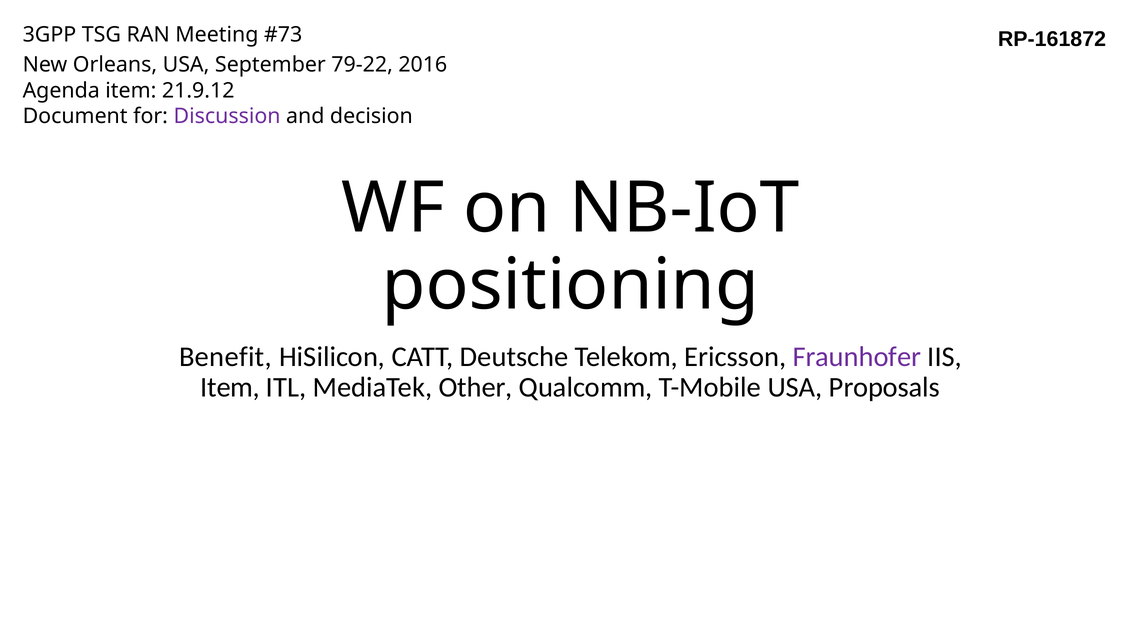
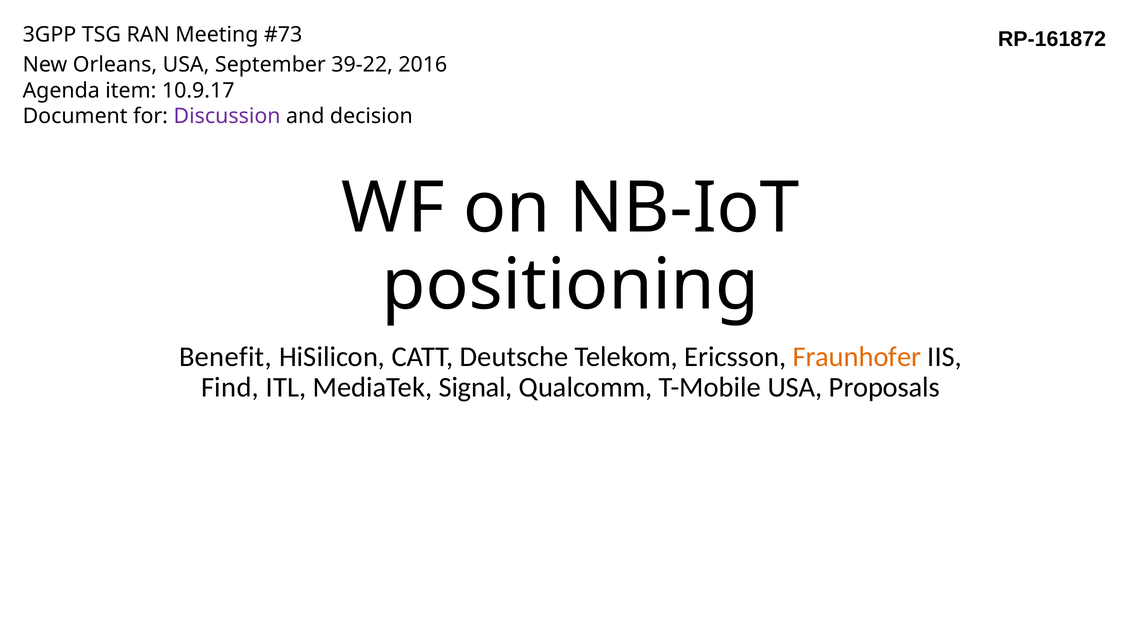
79-22: 79-22 -> 39-22 (362, 65)
21.9.12: 21.9.12 -> 10.9.17 (198, 91)
Fraunhofer colour: purple -> orange (857, 357)
Item: Item -> Find (230, 387)
Other: Other -> Signal (476, 387)
